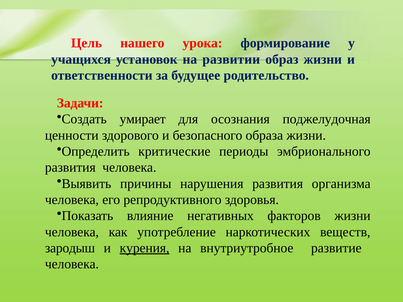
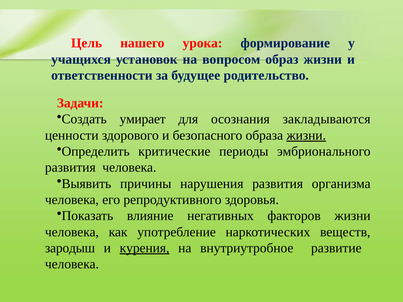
развитии: развитии -> вопросом (231, 59)
поджелудочная: поджелудочная -> закладываются (327, 119)
жизни underline: none -> present (306, 135)
